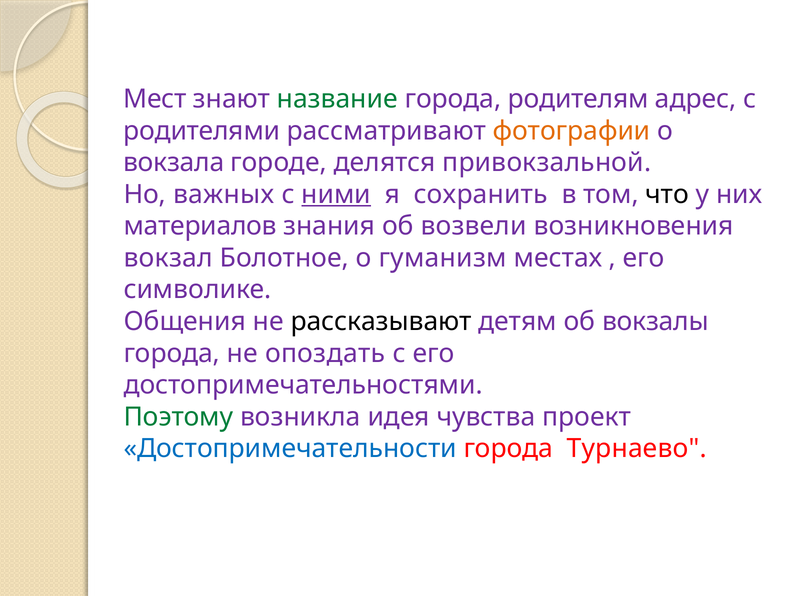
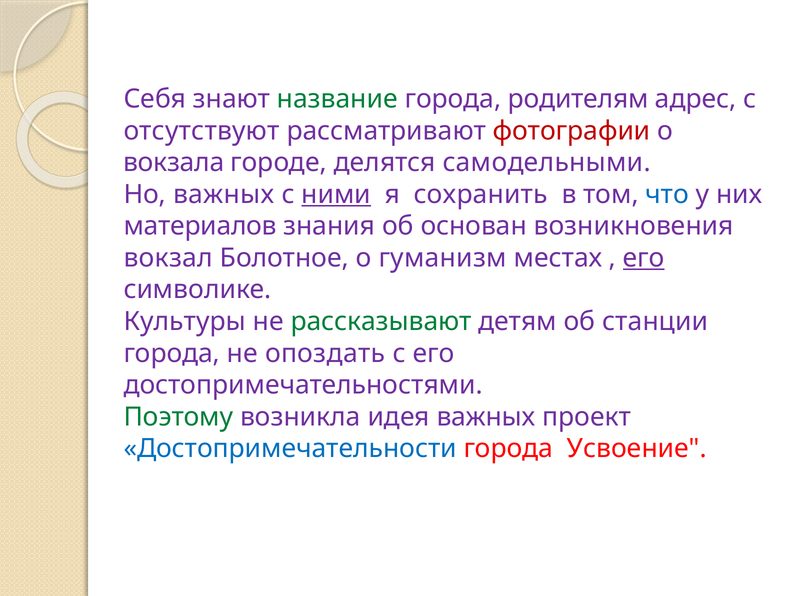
Мест: Мест -> Себя (155, 99)
родителями: родителями -> отсутствуют (202, 131)
фотографии colour: orange -> red (572, 131)
привокзальной: привокзальной -> самодельными (547, 163)
что colour: black -> blue (667, 194)
возвели: возвели -> основан (474, 226)
его underline: none -> present (644, 258)
Общения: Общения -> Культуры (185, 322)
рассказывают colour: black -> green (381, 322)
вокзалы: вокзалы -> станции (655, 322)
идея чувства: чувства -> важных (486, 417)
Турнаево: Турнаево -> Усвоение (637, 449)
